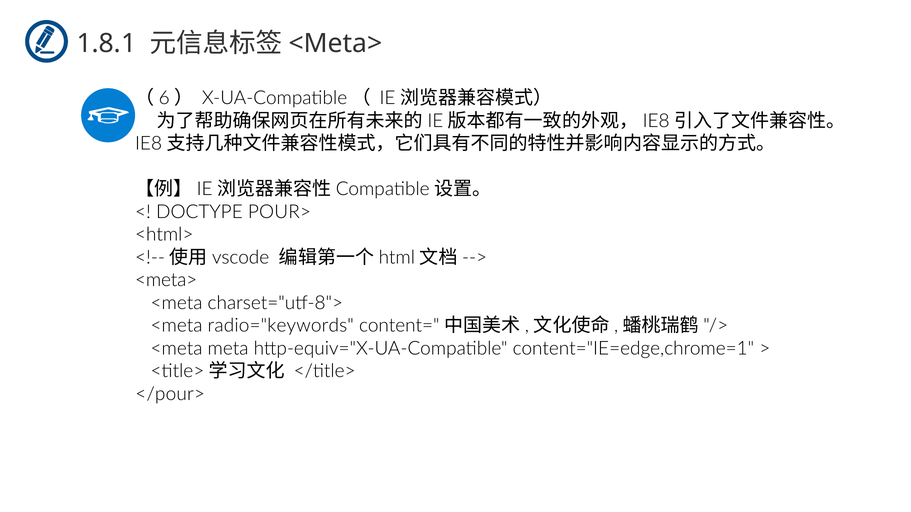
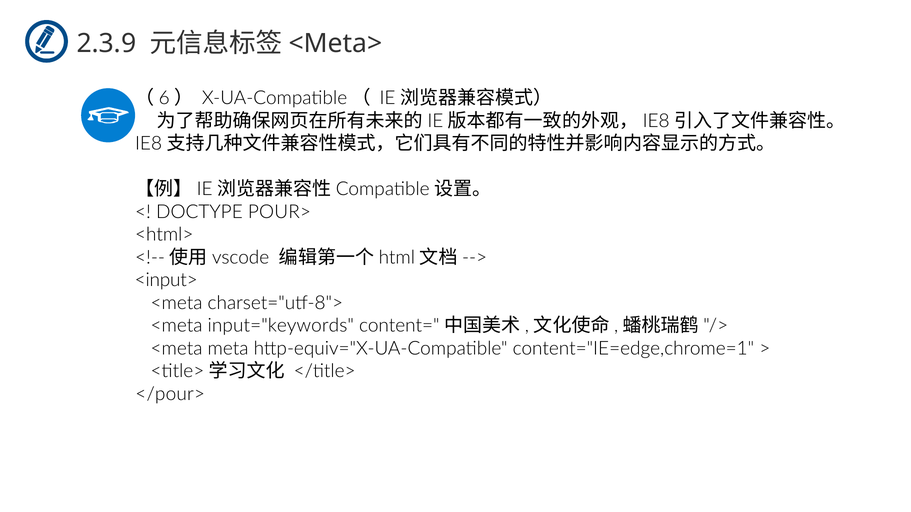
1.8.1: 1.8.1 -> 2.3.9 (106, 44)
<meta>: <meta> -> <input> (166, 280)
radio="keywords: radio="keywords -> input="keywords (281, 326)
